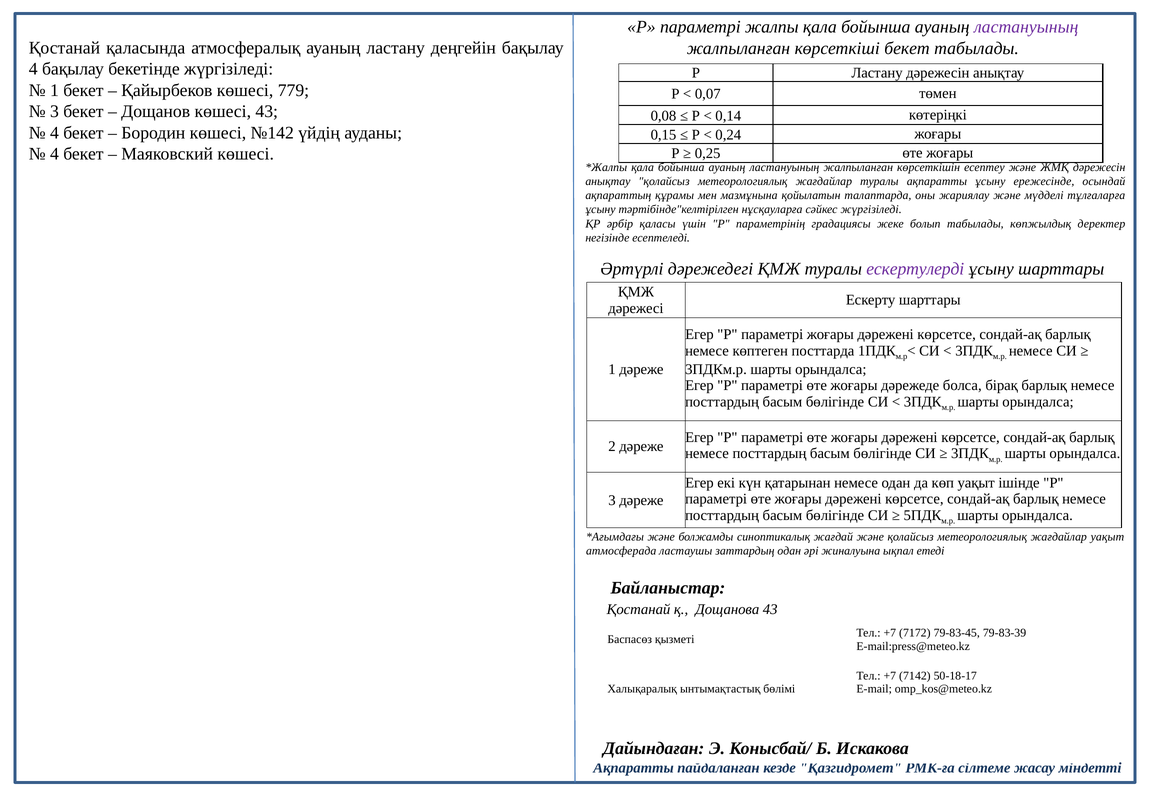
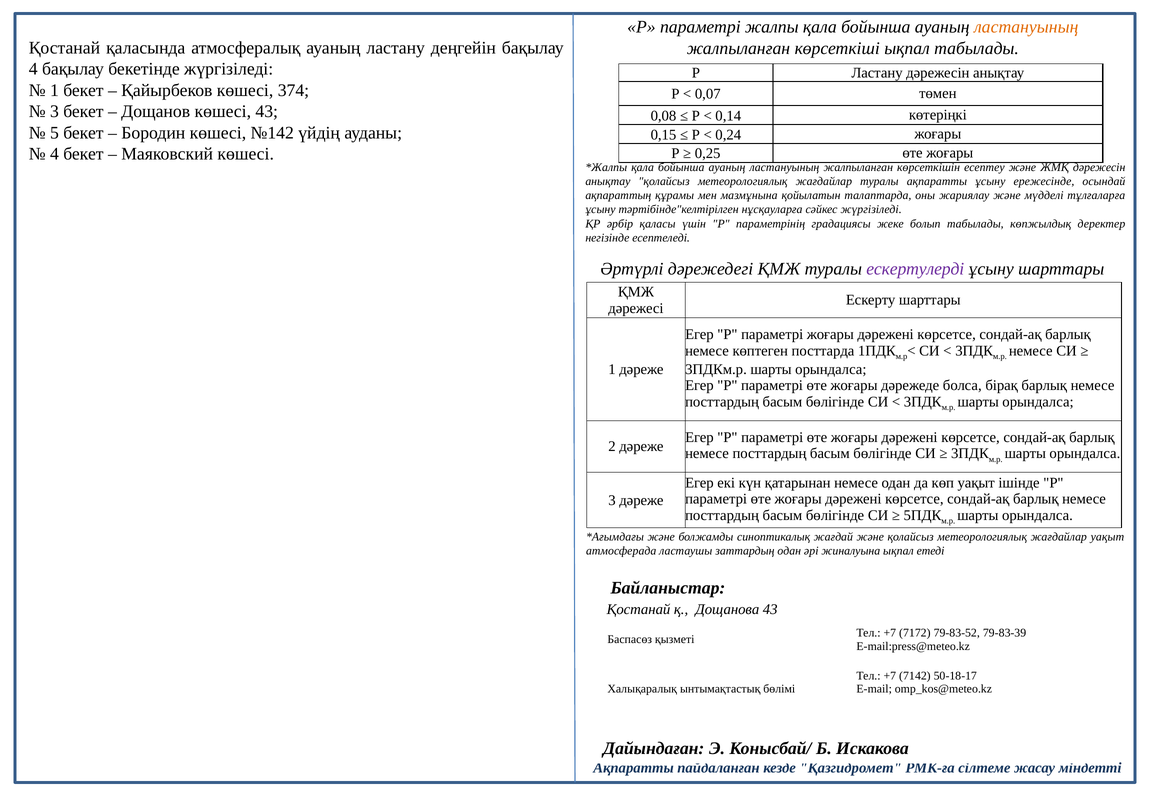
ластануының colour: purple -> orange (1026, 27)
көрсеткіші бекет: бекет -> ықпал (907, 48)
779: 779 -> 374 (293, 90)
4: 4 -> 5 (54, 133)
79-83-45: 79-83-45 -> 79-83-52 (957, 633)
